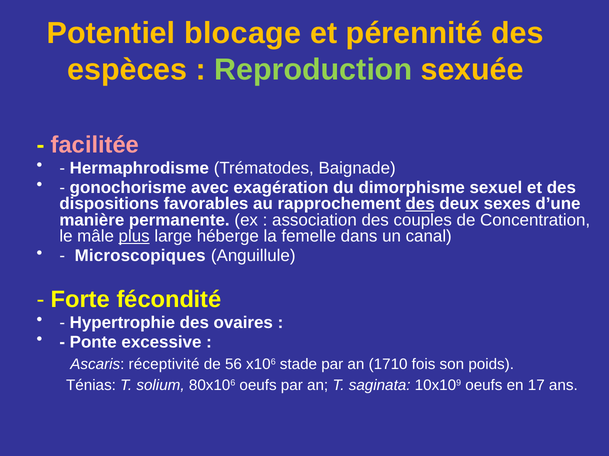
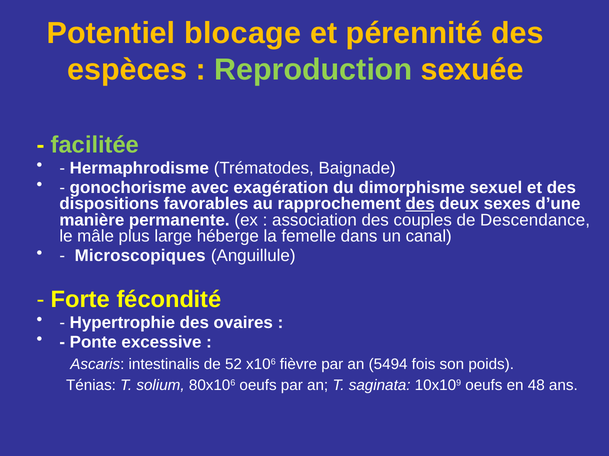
facilitée colour: pink -> light green (95, 145)
Concentration: Concentration -> Descendance (535, 220)
plus underline: present -> none (134, 237)
réceptivité: réceptivité -> intestinalis (164, 365)
56: 56 -> 52 (233, 365)
stade: stade -> fièvre (298, 365)
1710: 1710 -> 5494 (388, 365)
17: 17 -> 48 (536, 386)
